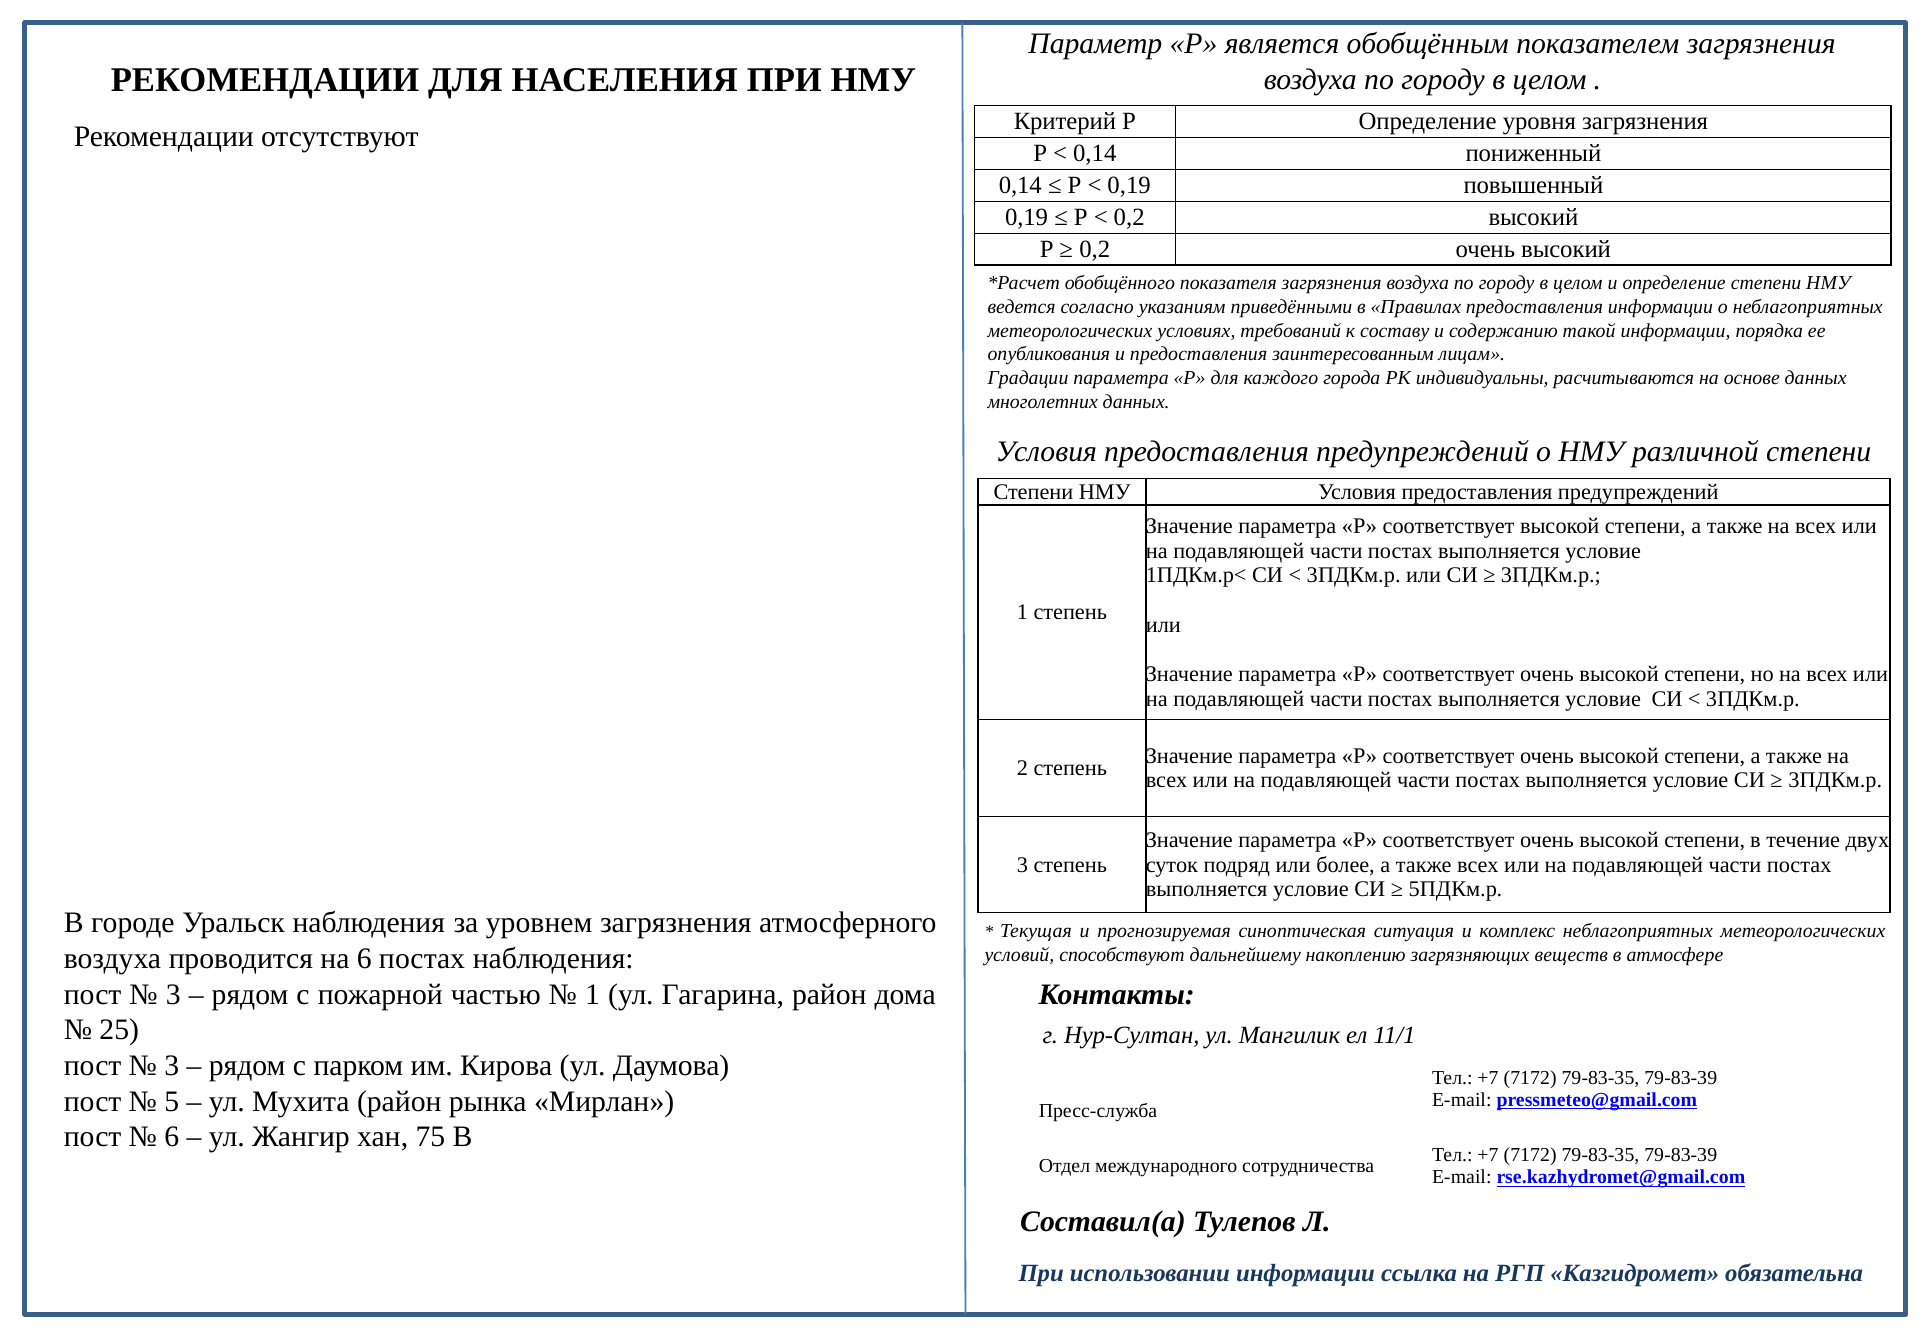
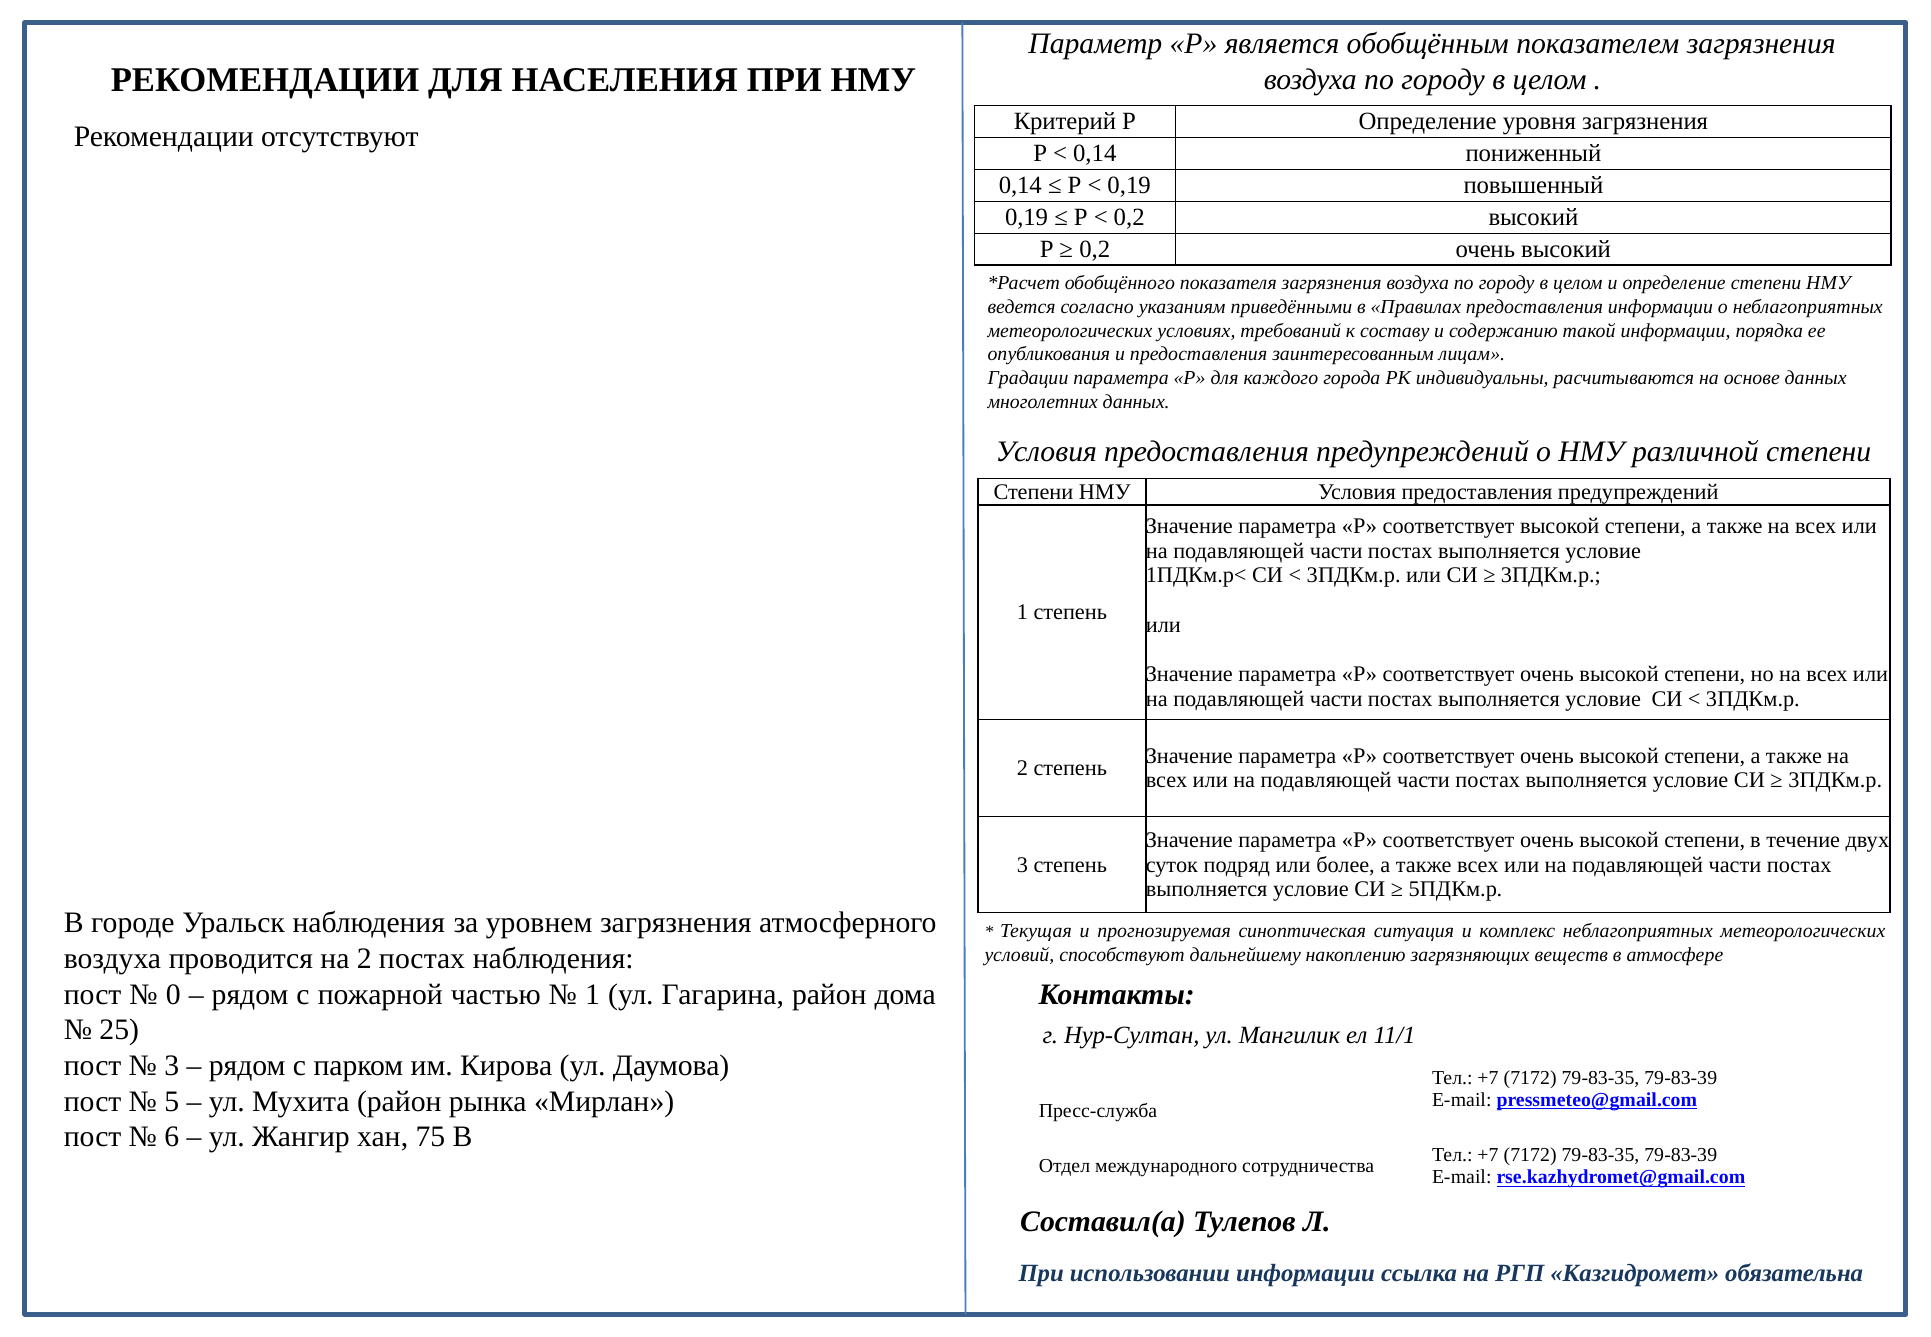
на 6: 6 -> 2 (364, 958)
3: 3 -> 0 (173, 994)
